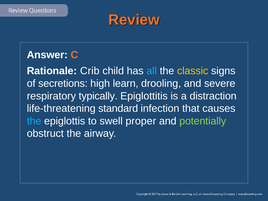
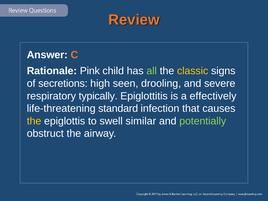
Crib: Crib -> Pink (90, 71)
all colour: light blue -> light green (152, 71)
learn: learn -> seen (126, 83)
distraction: distraction -> effectively (213, 96)
the colour: light blue -> yellow (34, 121)
proper: proper -> similar (141, 121)
